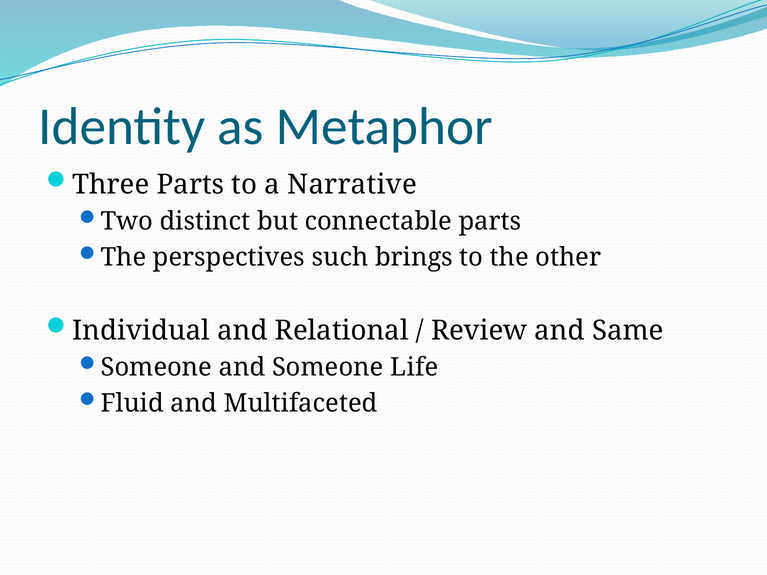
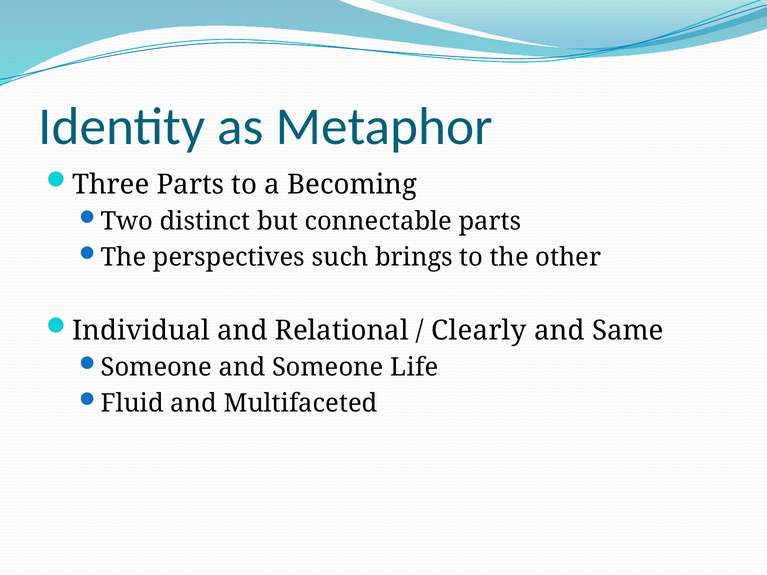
Narrative: Narrative -> Becoming (352, 185)
Review: Review -> Clearly (479, 331)
